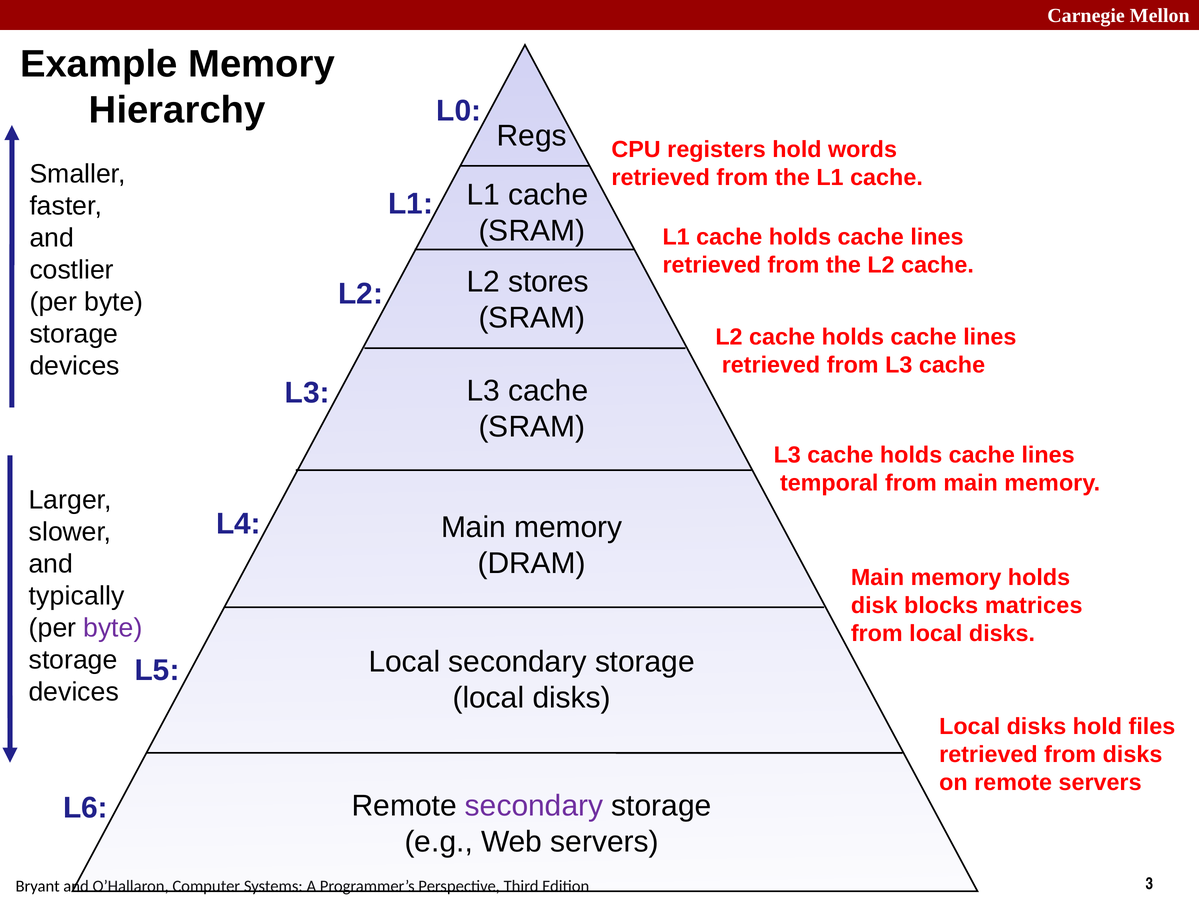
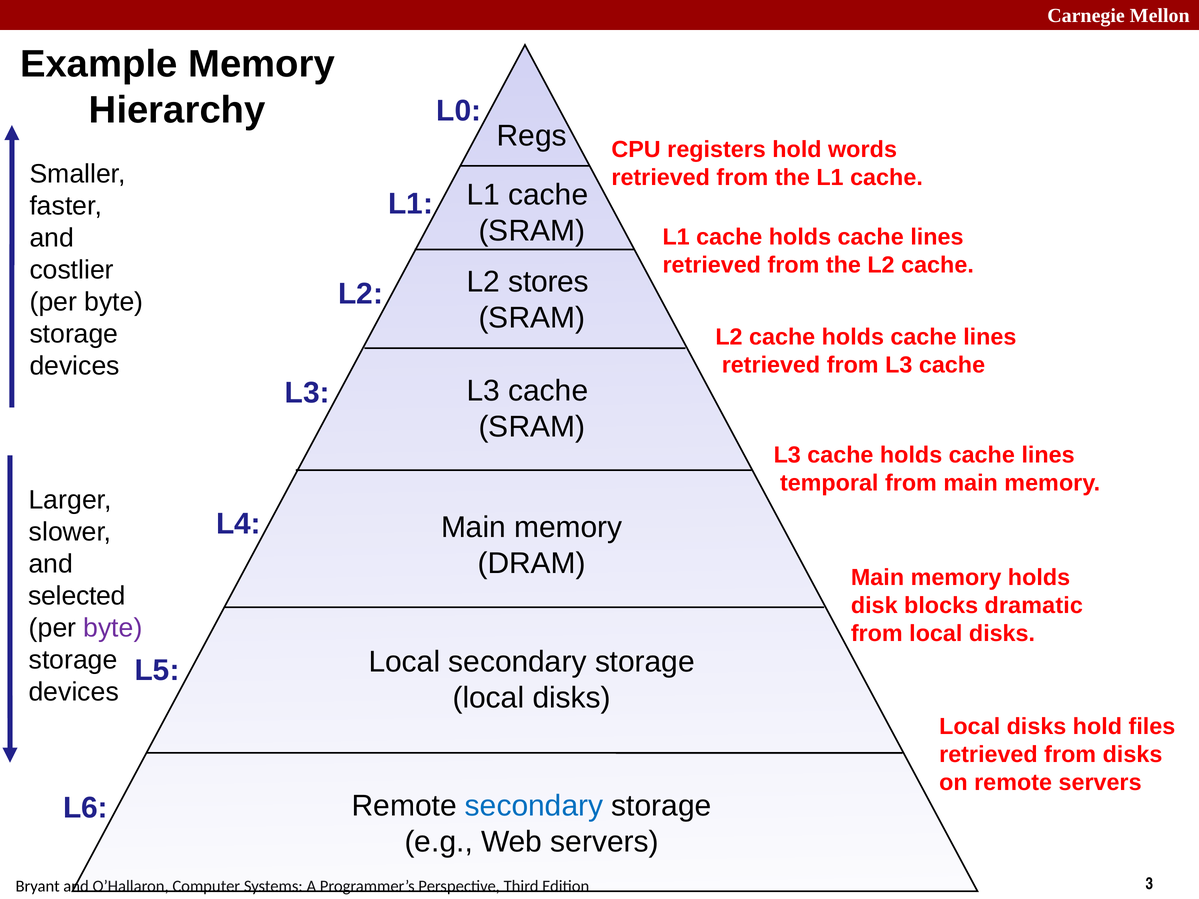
typically: typically -> selected (77, 596)
matrices: matrices -> dramatic (1034, 606)
secondary colour: purple -> blue (534, 806)
